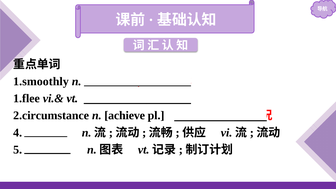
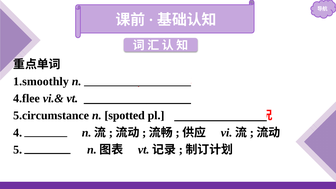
1.flee: 1.flee -> 4.flee (26, 98)
2.circumstance: 2.circumstance -> 5.circumstance (51, 116)
achieve: achieve -> spotted (125, 116)
